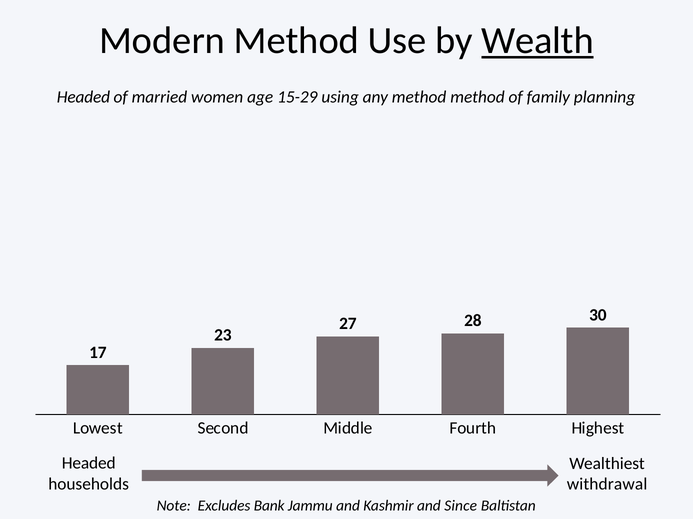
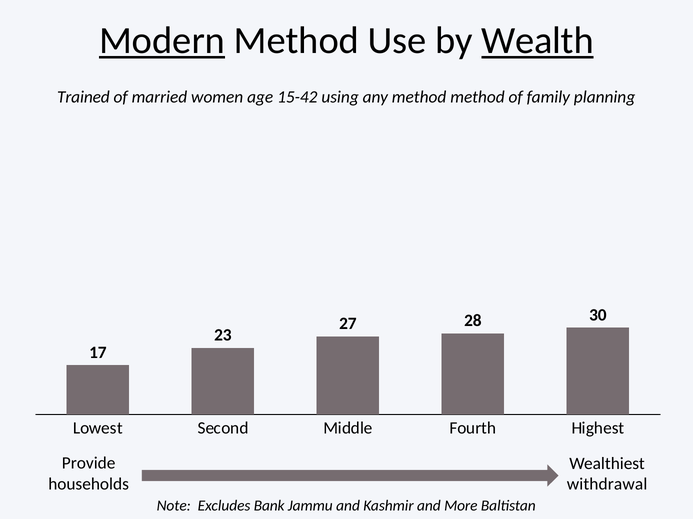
Modern underline: none -> present (162, 41)
Headed: Headed -> Trained (83, 97)
15-29: 15-29 -> 15-42 (297, 97)
Headed: Headed -> Provide (89, 464)
Since: Since -> More (461, 506)
